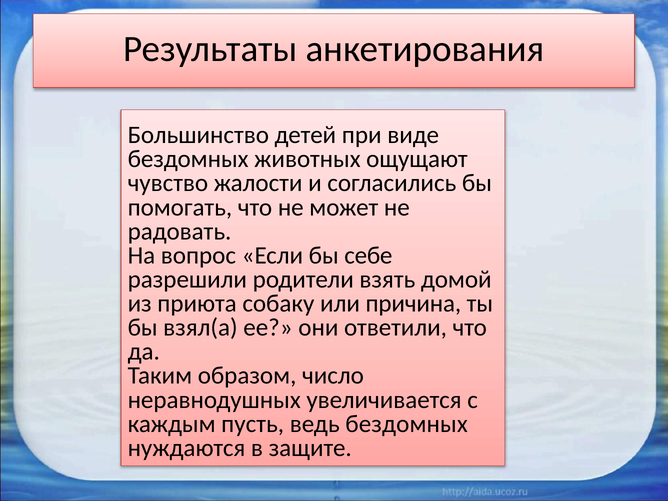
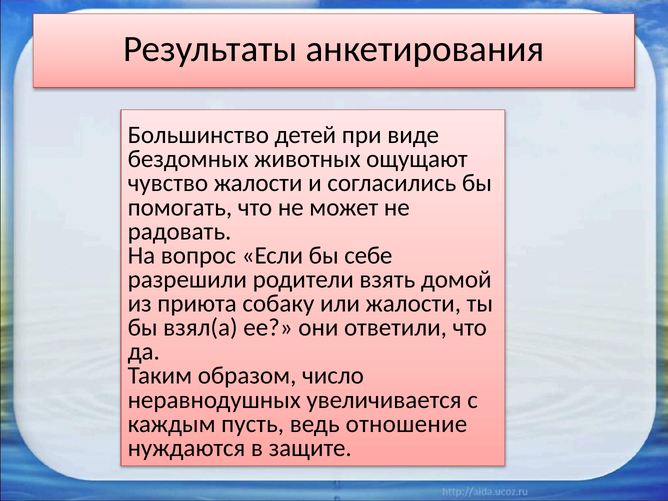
или причина: причина -> жалости (413, 304)
ведь бездомных: бездомных -> отношение (406, 424)
